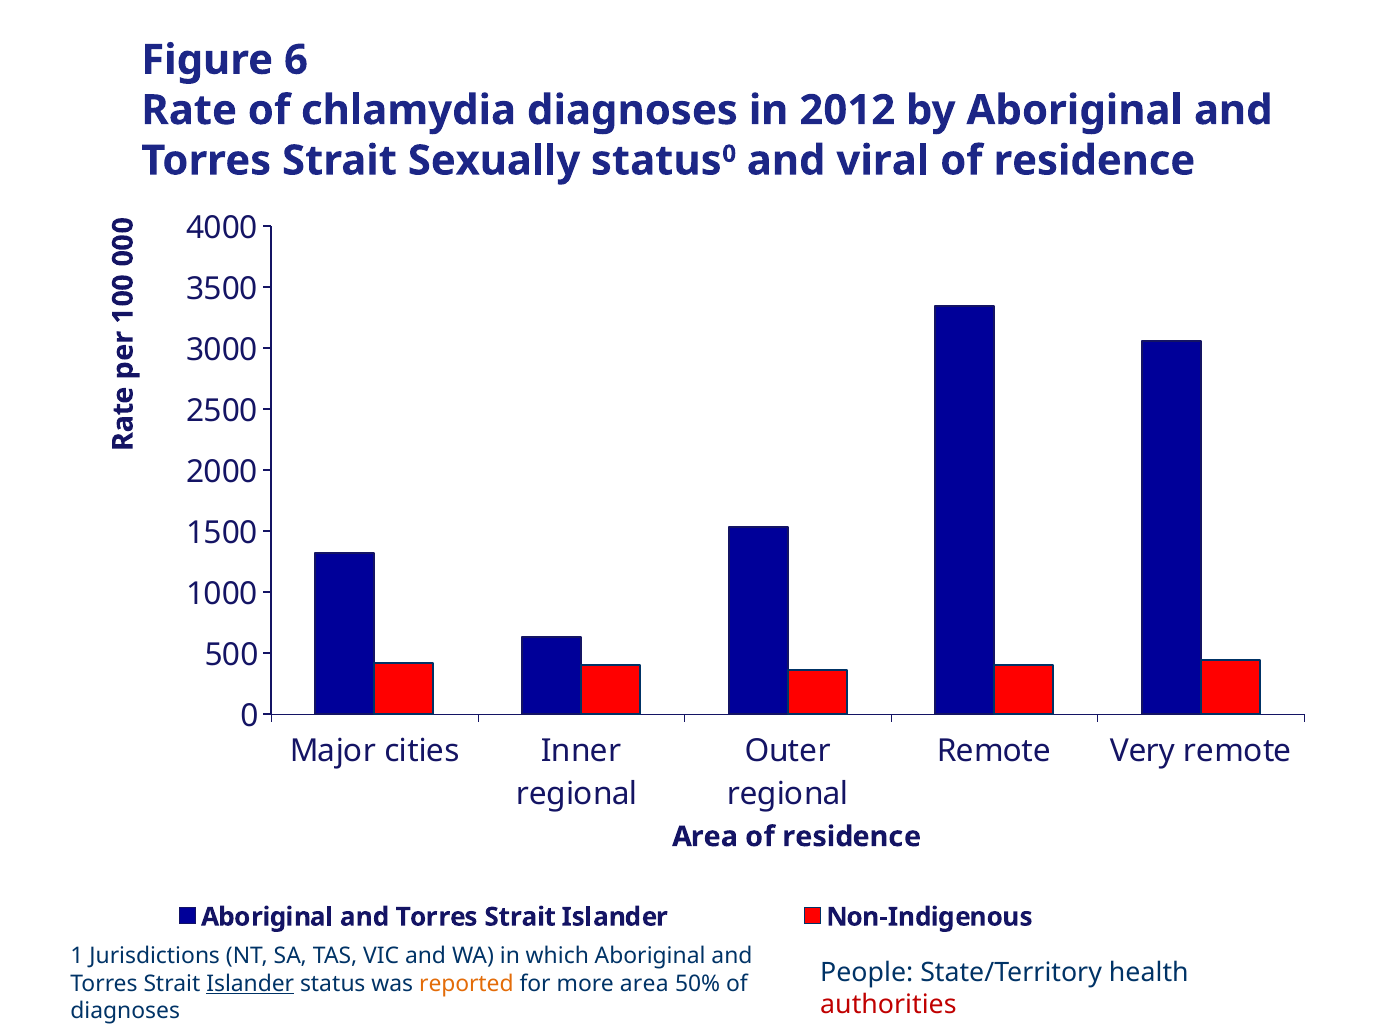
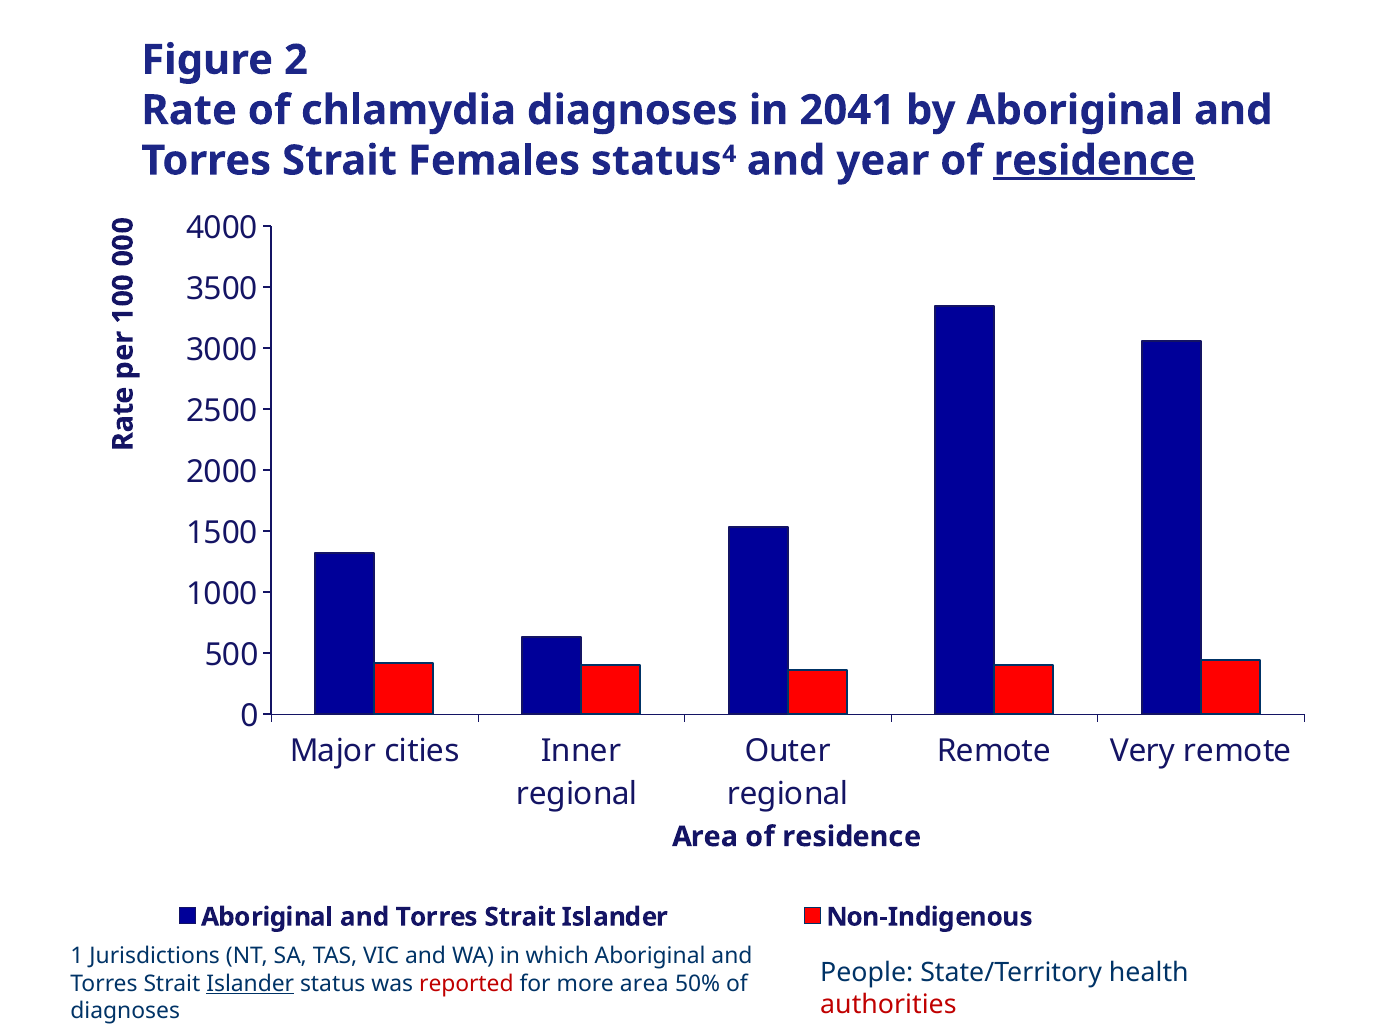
6: 6 -> 2 (296, 60)
2012: 2012 -> 2041 (847, 110)
Sexually: Sexually -> Females (494, 161)
status 0: 0 -> 4 (729, 154)
viral: viral -> year (883, 161)
residence underline: none -> present (1094, 161)
reported colour: orange -> red (466, 984)
